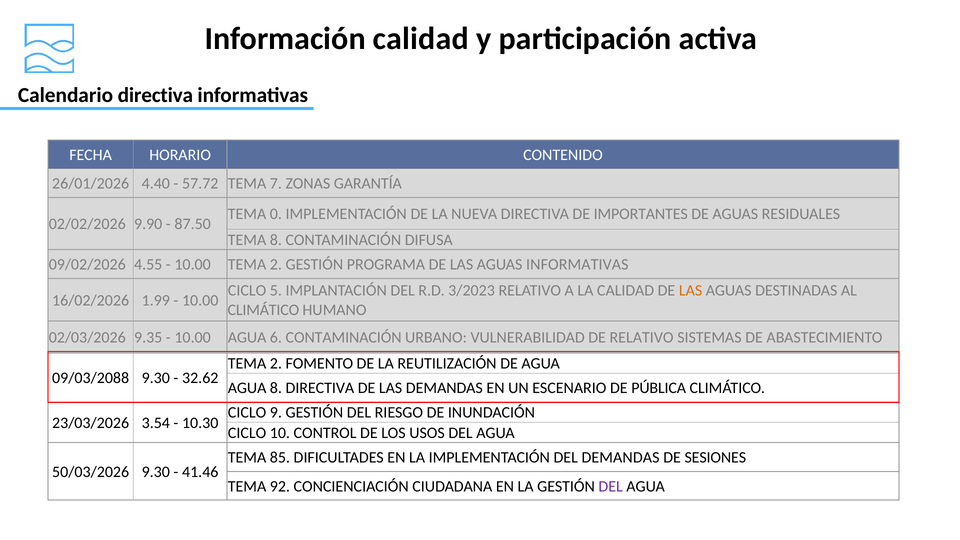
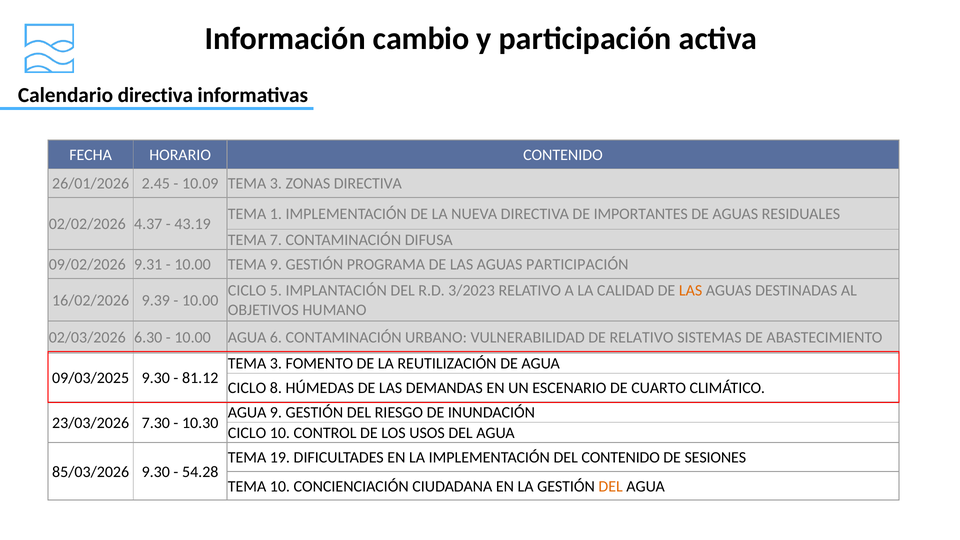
Información calidad: calidad -> cambio (421, 39)
4.40: 4.40 -> 2.45 (156, 184)
57.72: 57.72 -> 10.09 (200, 184)
7: 7 -> 3 (276, 184)
ZONAS GARANTÍA: GARANTÍA -> DIRECTIVA (368, 184)
0: 0 -> 1 (276, 214)
9.90: 9.90 -> 4.37 (148, 224)
87.50: 87.50 -> 43.19 (193, 224)
TEMA 8: 8 -> 7 (276, 240)
4.55: 4.55 -> 9.31 (148, 265)
10.00 TEMA 2: 2 -> 9 (276, 265)
AGUAS INFORMATIVAS: INFORMATIVAS -> PARTICIPACIÓN (577, 265)
1.99: 1.99 -> 9.39 (156, 300)
CLIMÁTICO: CLIMÁTICO -> OBJETIVOS (263, 310)
9.35: 9.35 -> 6.30 (148, 338)
2: 2 -> 3 (276, 364)
09/03/2088: 09/03/2088 -> 09/03/2025 (91, 378)
32.62: 32.62 -> 81.12 (200, 378)
AGUA: AGUA -> CICLO (247, 388)
8 DIRECTIVA: DIRECTIVA -> HÚMEDAS (320, 388)
PÚBLICA: PÚBLICA -> CUARTO (659, 388)
CICLO: CICLO -> AGUA (247, 413)
3.54: 3.54 -> 7.30 (156, 423)
85: 85 -> 19 (280, 458)
DEL DEMANDAS: DEMANDAS -> CONTENIDO (621, 458)
50/03/2026: 50/03/2026 -> 85/03/2026 (91, 472)
41.46: 41.46 -> 54.28 (200, 472)
TEMA 92: 92 -> 10 (280, 486)
DEL colour: purple -> orange (611, 486)
